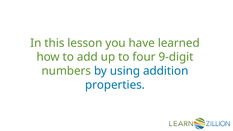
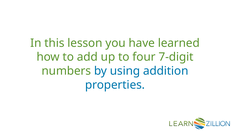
9-digit: 9-digit -> 7-digit (176, 57)
